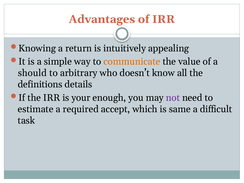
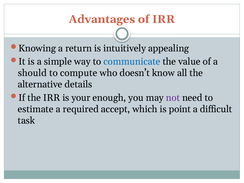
communicate colour: orange -> blue (132, 62)
arbitrary: arbitrary -> compute (79, 73)
definitions: definitions -> alternative (40, 84)
same: same -> point (180, 109)
